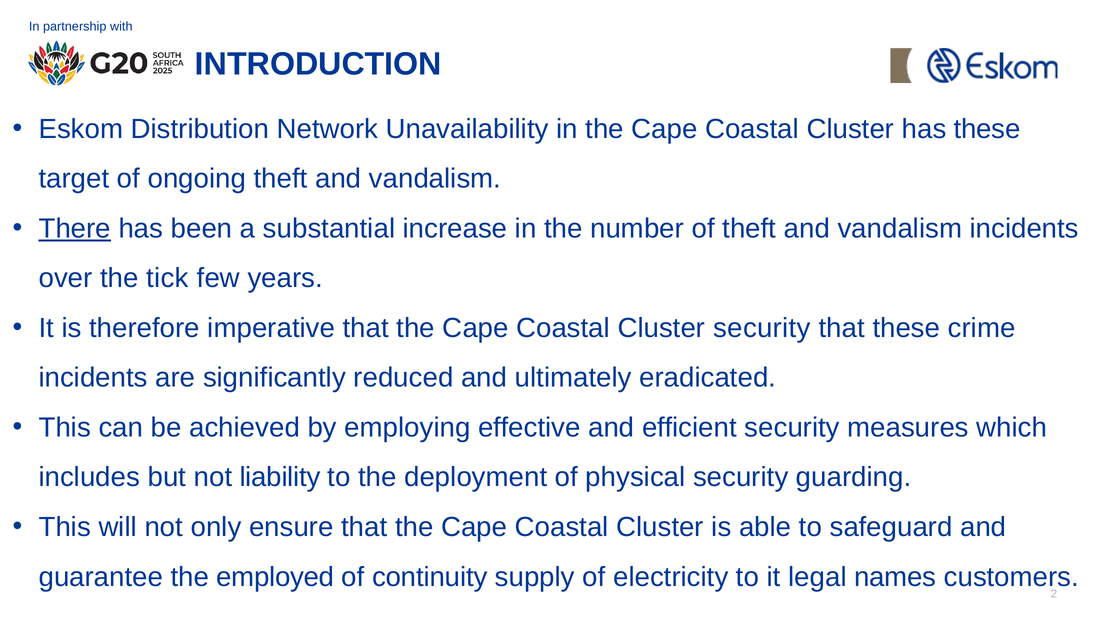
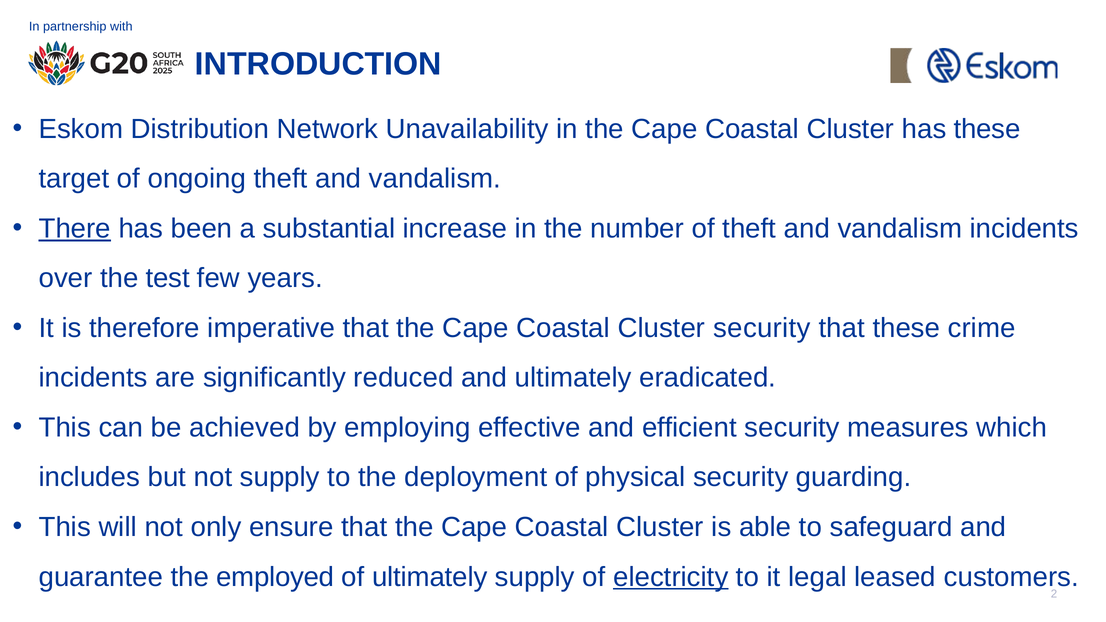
tick: tick -> test (168, 278)
not liability: liability -> supply (280, 477)
of continuity: continuity -> ultimately (430, 577)
electricity underline: none -> present (671, 577)
names: names -> leased (895, 577)
